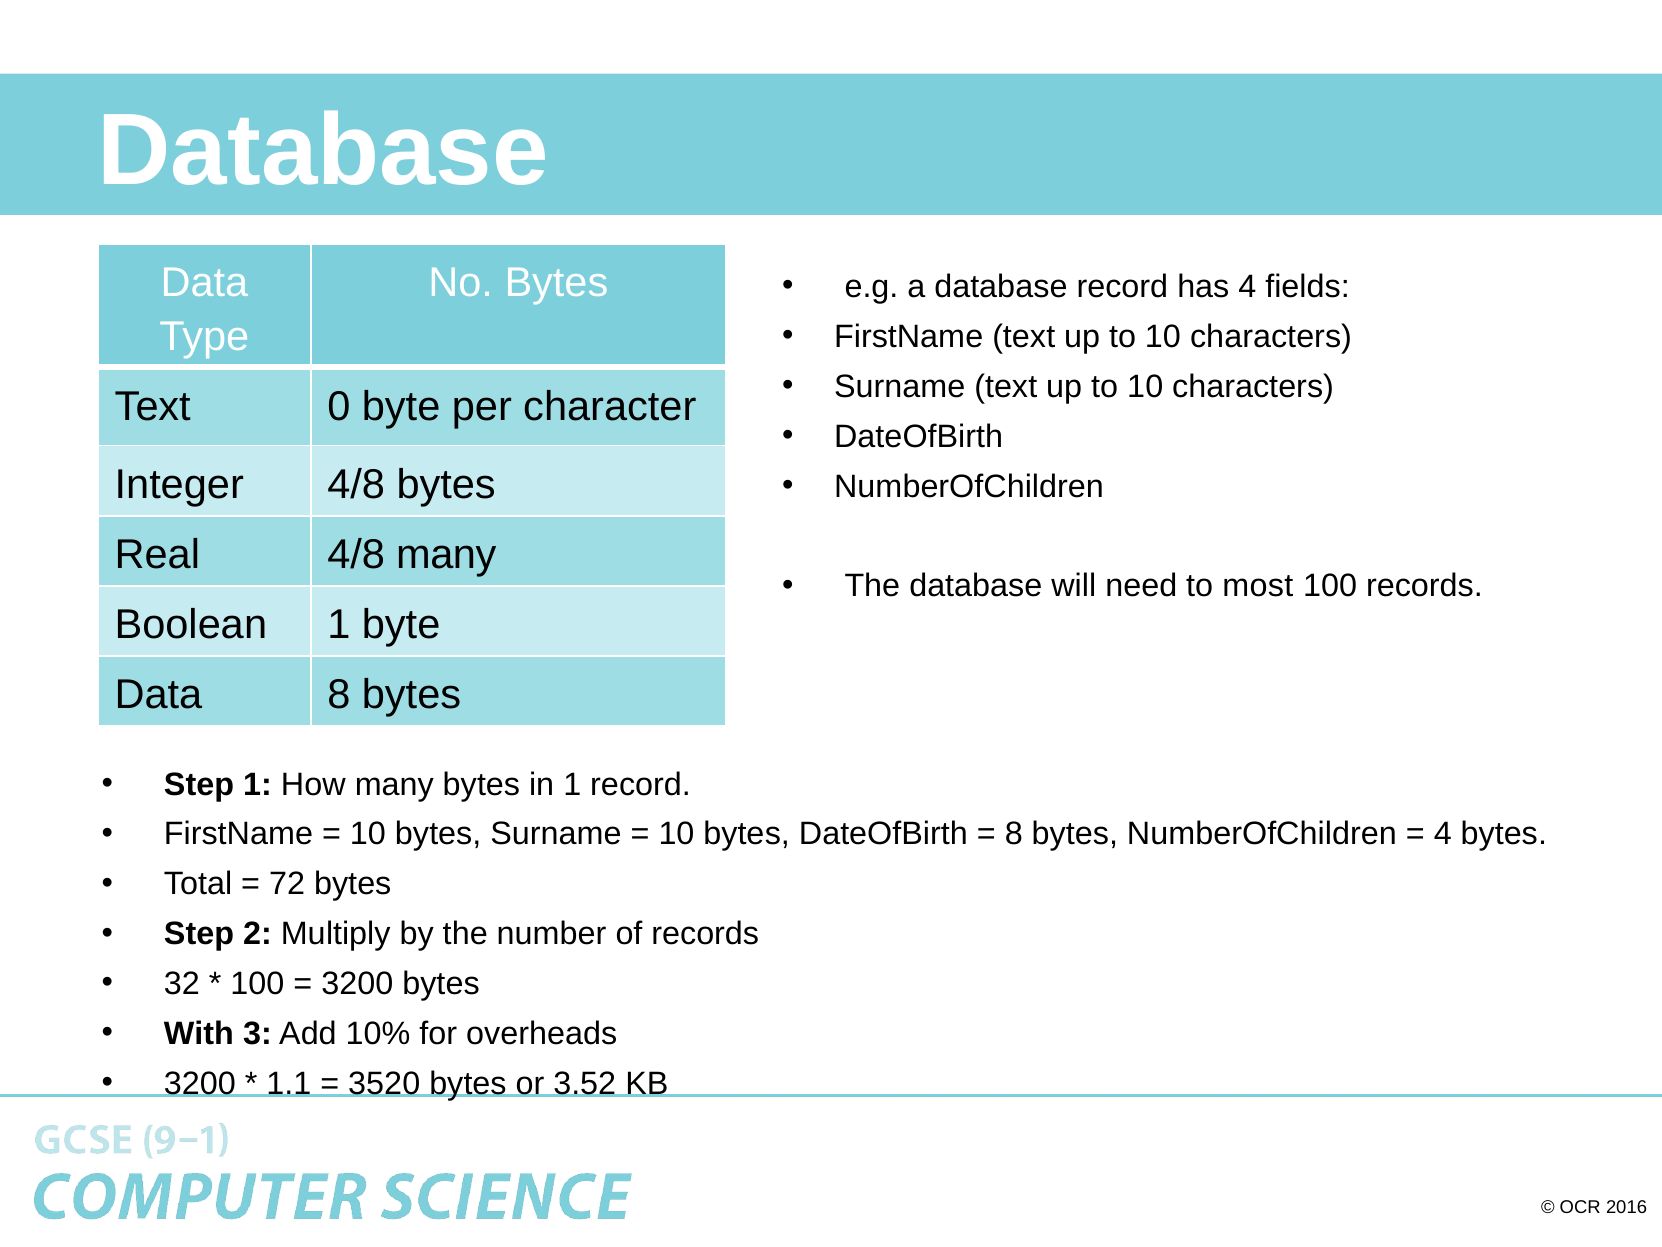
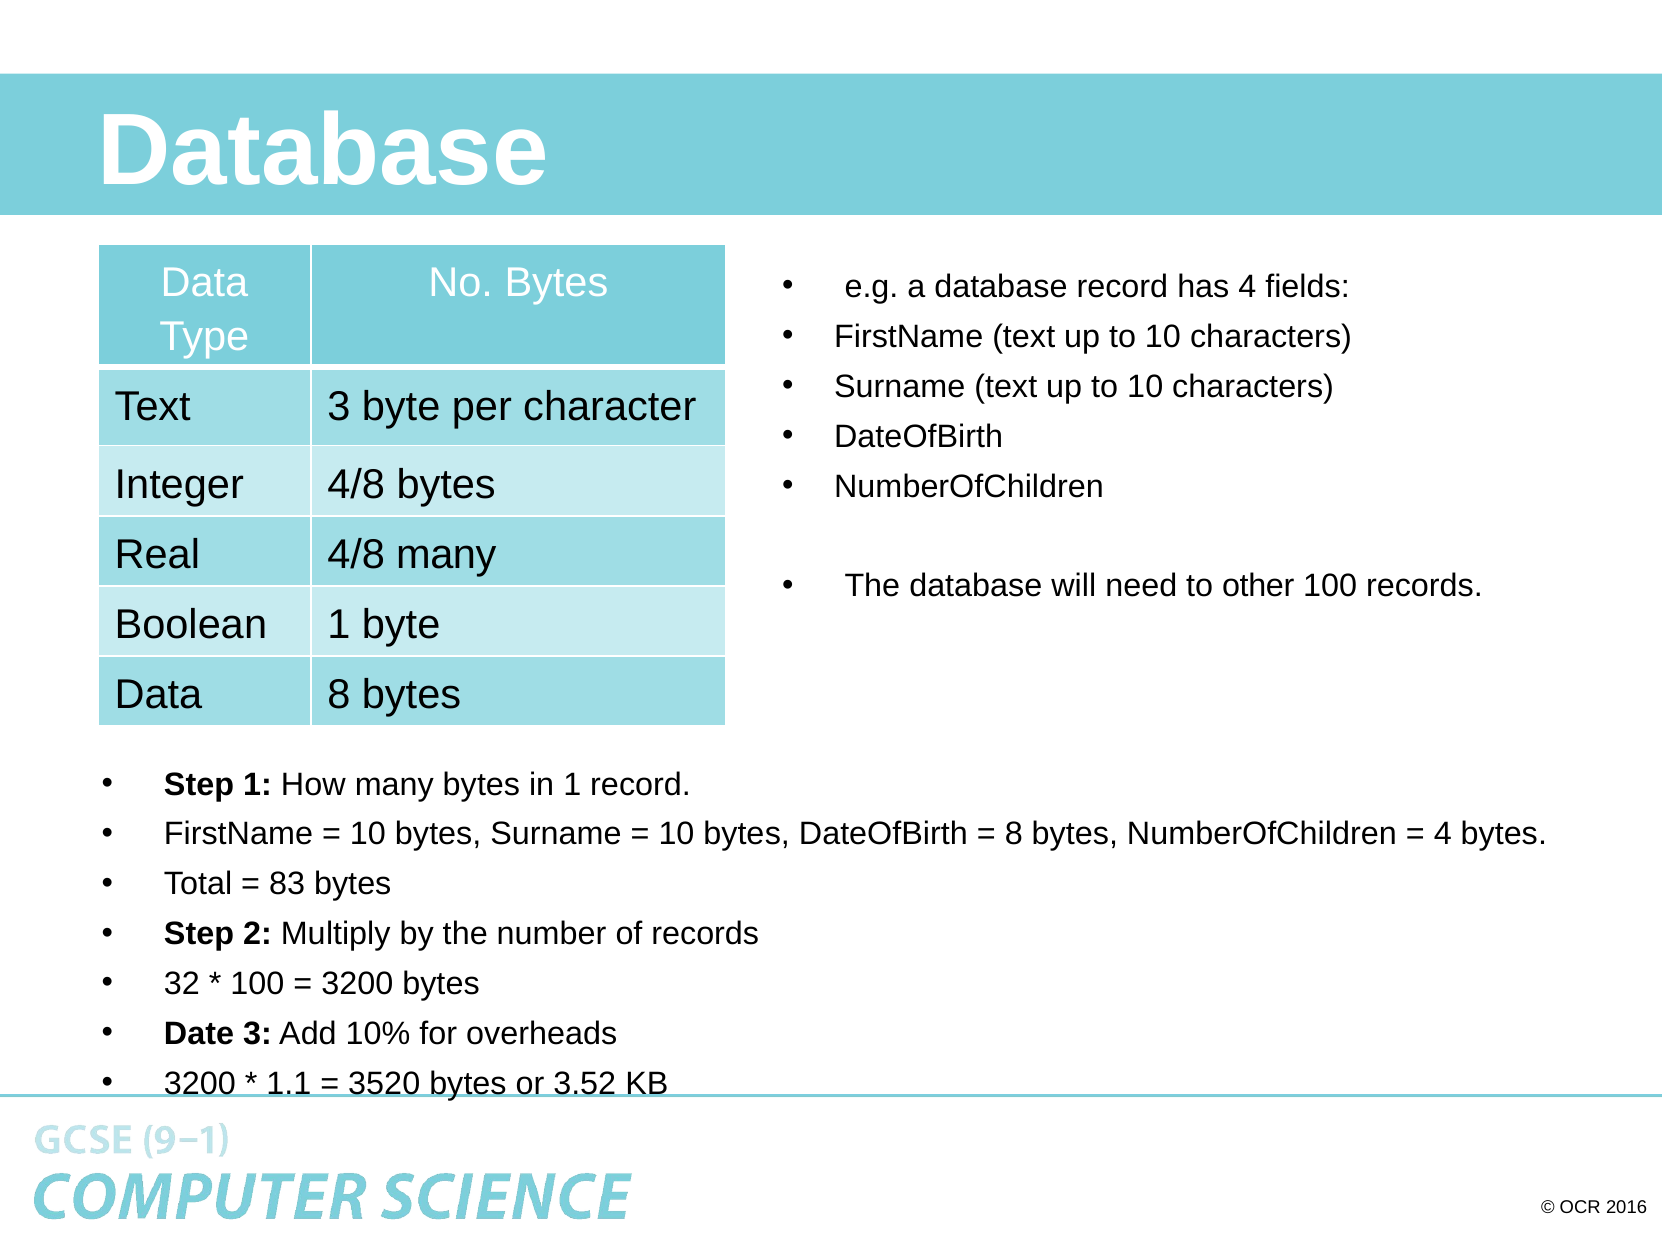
Text 0: 0 -> 3 (339, 406)
most: most -> other (1258, 586)
72: 72 -> 83 (287, 884)
With: With -> Date (199, 1033)
